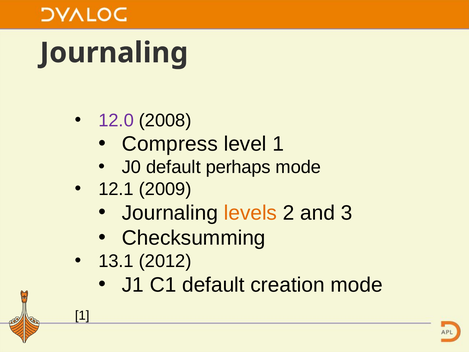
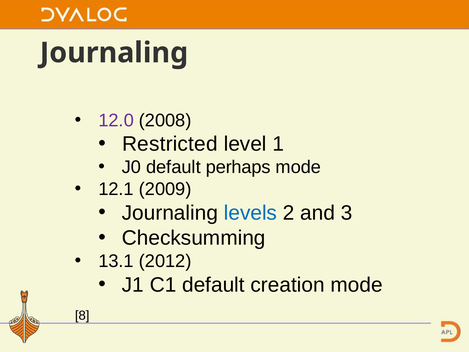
Compress: Compress -> Restricted (170, 144)
levels colour: orange -> blue (250, 213)
1: 1 -> 8 (82, 315)
